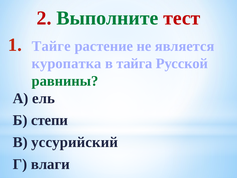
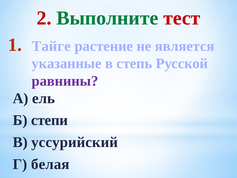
куропатка: куропатка -> указанные (67, 63)
тайга: тайга -> степь (134, 63)
равнины colour: green -> purple (65, 81)
влаги: влаги -> белая (50, 164)
